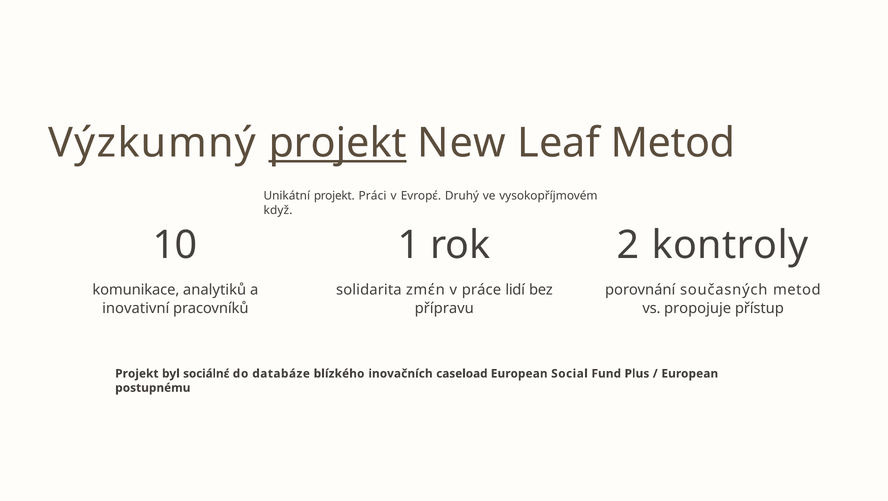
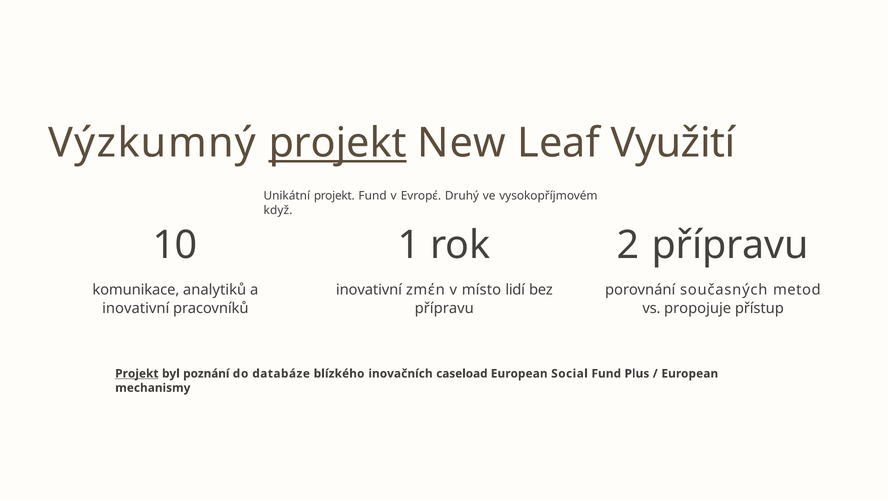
Leaf Metod: Metod -> Využití (673, 143)
projekt Práci: Práci -> Fund (373, 196)
2 kontroly: kontroly -> přípravu (730, 245)
solidarita: solidarita -> inovativní (369, 290)
práce: práce -> místo (481, 290)
Projekt underline: none -> present (137, 373)
sociálnέ: sociálnέ -> poznání (206, 373)
postupnému: postupnému -> mechanismy (153, 388)
